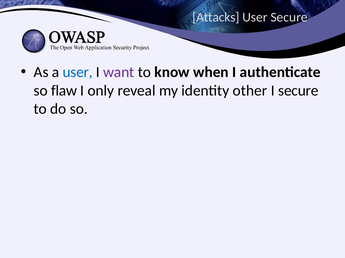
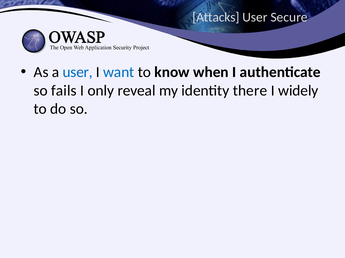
want colour: purple -> blue (119, 72)
flaw: flaw -> fails (64, 91)
other: other -> there (250, 91)
I secure: secure -> widely (298, 91)
